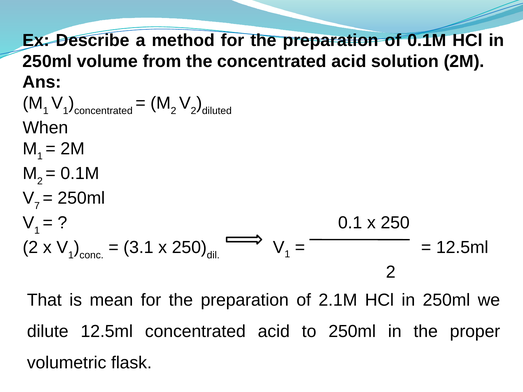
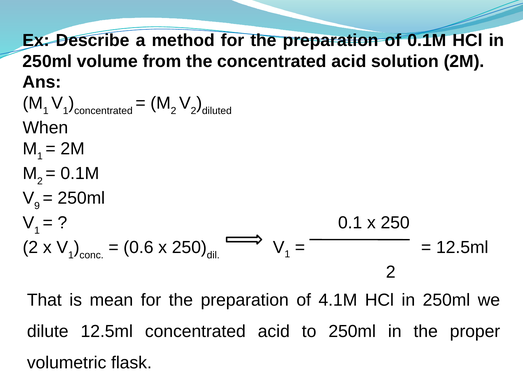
7: 7 -> 9 (37, 206)
3.1: 3.1 -> 0.6 (138, 248)
2.1M: 2.1M -> 4.1M (338, 300)
